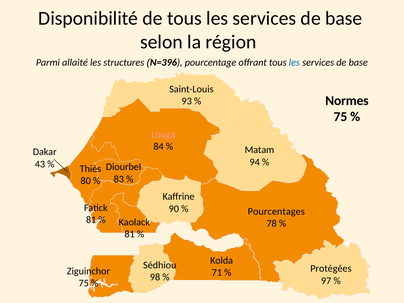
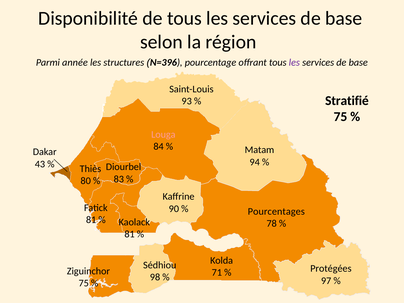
allaité: allaité -> année (75, 63)
les colour: blue -> purple (294, 63)
Normes: Normes -> Stratifié (347, 101)
